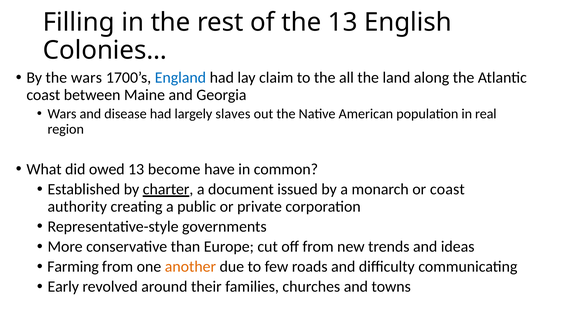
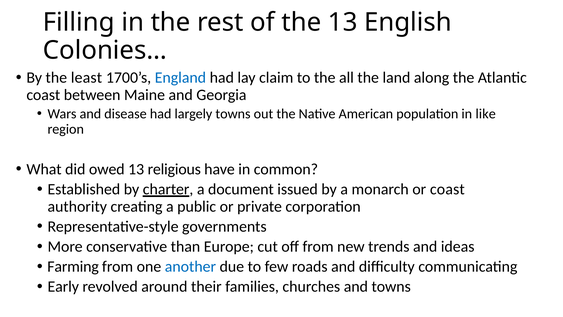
the wars: wars -> least (86, 78)
largely slaves: slaves -> towns (233, 114)
real: real -> like (486, 114)
become: become -> religious (174, 169)
another colour: orange -> blue (190, 266)
